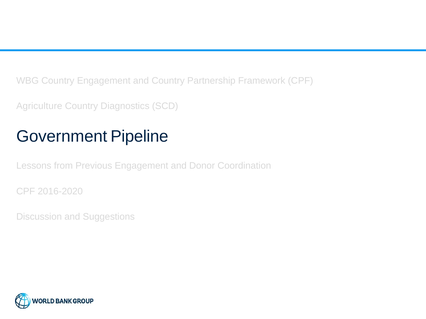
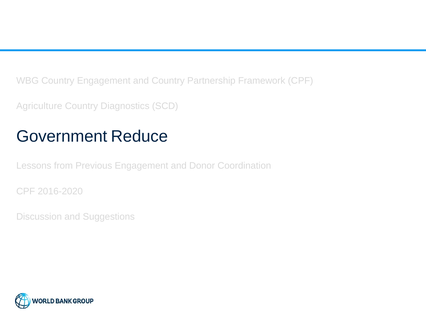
Pipeline: Pipeline -> Reduce (139, 137)
